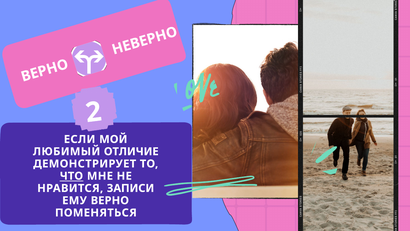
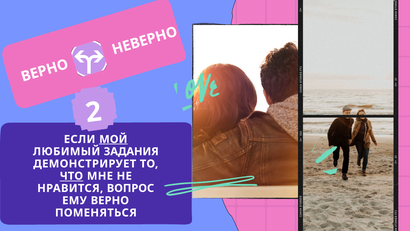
МОЙ underline: none -> present (113, 139)
ОТЛИЧИЕ: ОТЛИЧИЕ -> ЗАДАНИЯ (131, 151)
ЗАПИСИ: ЗАПИСИ -> ВОПРОС (131, 188)
